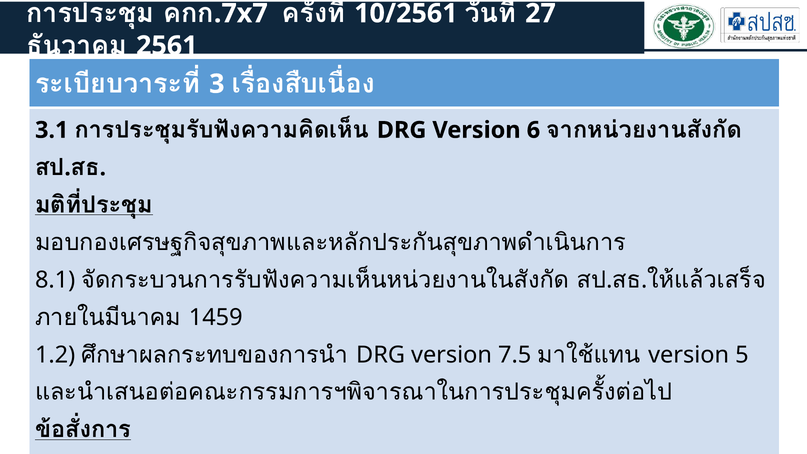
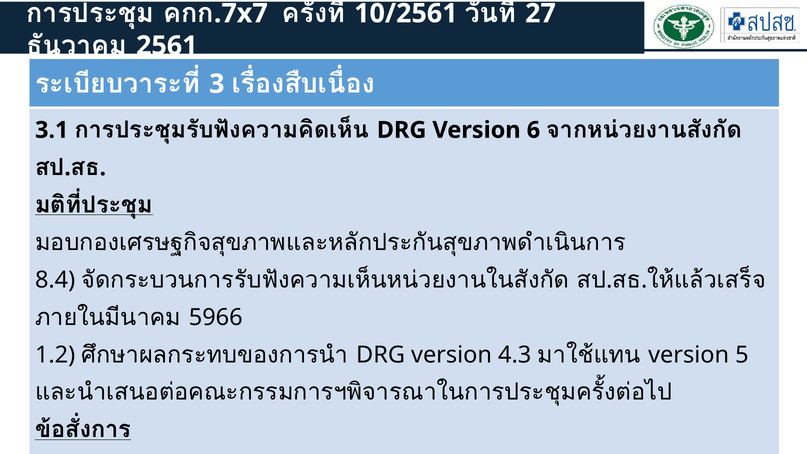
8.1: 8.1 -> 8.4 (55, 280)
1459: 1459 -> 5966 (216, 317)
7.5: 7.5 -> 4.3 (515, 355)
